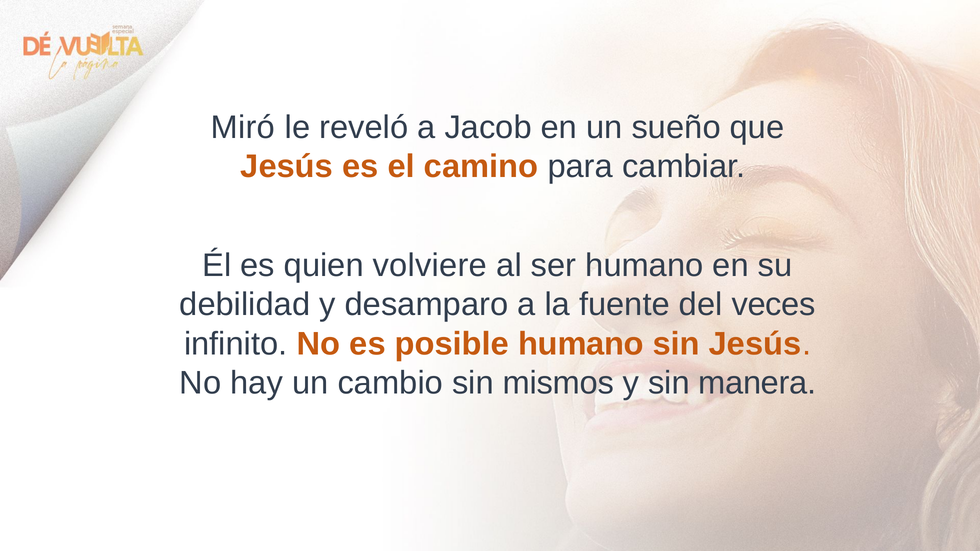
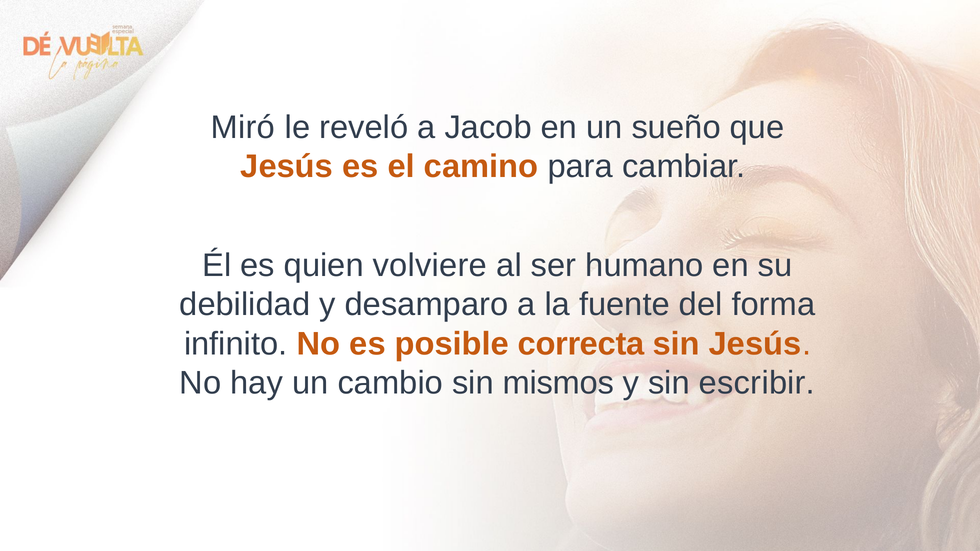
veces: veces -> forma (773, 305)
posible humano: humano -> correcta (581, 344)
manera: manera -> escribir (757, 383)
